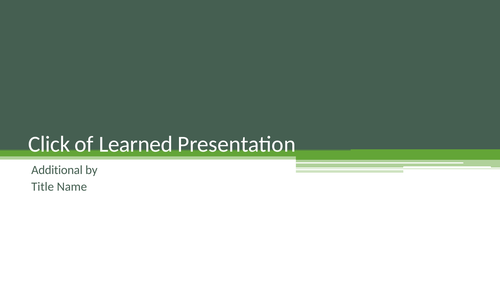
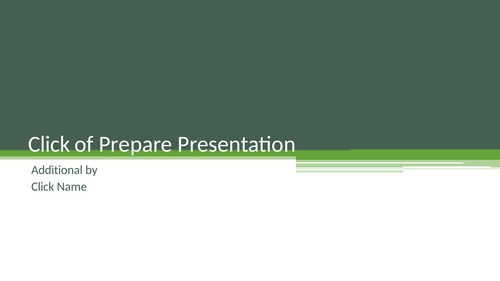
Learned: Learned -> Prepare (136, 144)
Title: Title -> Click (43, 187)
